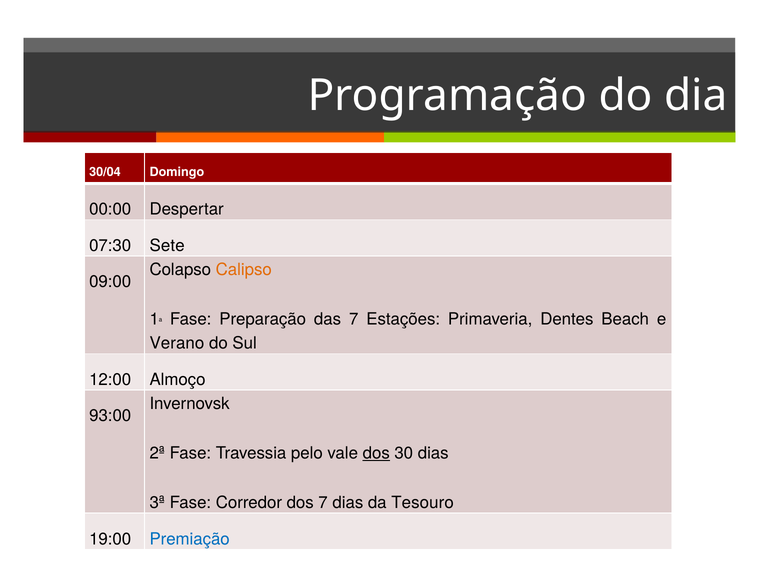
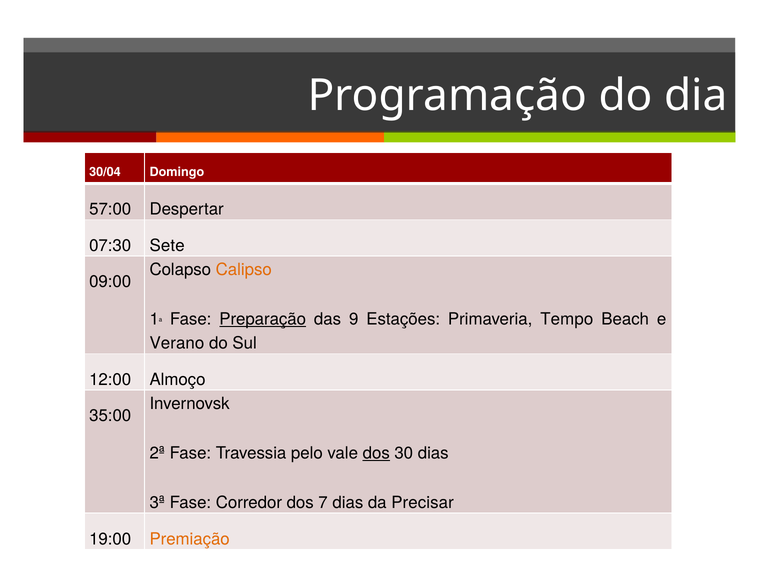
00:00: 00:00 -> 57:00 (110, 209)
Preparação underline: none -> present (263, 319)
das 7: 7 -> 9 (354, 319)
Dentes: Dentes -> Tempo (567, 319)
93:00: 93:00 -> 35:00 (110, 416)
Tesouro: Tesouro -> Precisar (423, 503)
Premiação colour: blue -> orange (190, 539)
